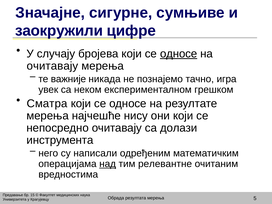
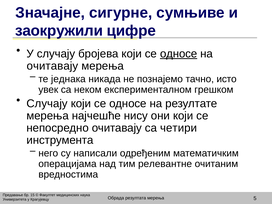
важније: важније -> једнака (68, 79)
игра: игра -> исто (227, 79)
Сматра: Сматра -> Случају (47, 103)
долази: долази -> четири (179, 128)
над underline: present -> none (108, 164)
